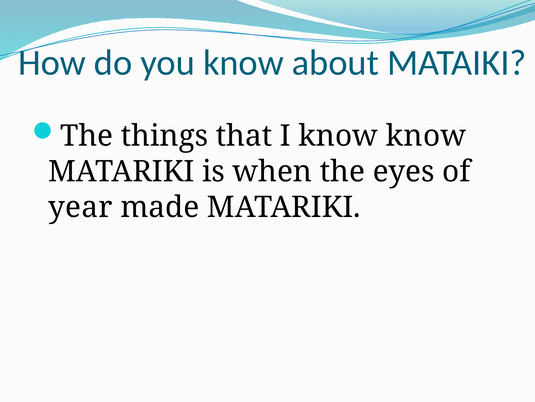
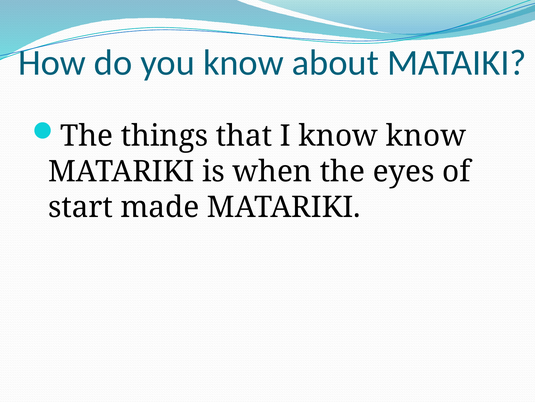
year: year -> start (80, 207)
